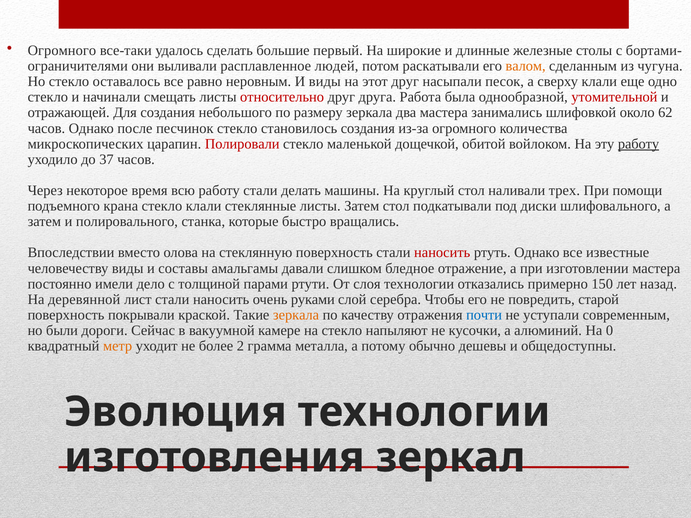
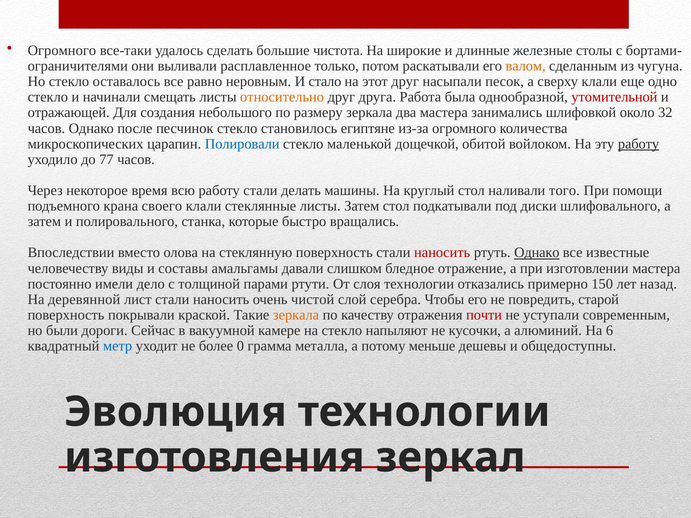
первый: первый -> чистота (338, 51)
людей: людей -> только (337, 66)
И виды: виды -> стало (325, 82)
относительно colour: red -> orange (282, 97)
62: 62 -> 32 (665, 113)
становилось создания: создания -> египтяне (368, 128)
Полировали colour: red -> blue (242, 144)
37: 37 -> 77 (106, 159)
трех: трех -> того (564, 191)
крана стекло: стекло -> своего (162, 206)
Однако underline: none -> present (537, 253)
руками: руками -> чистой (313, 300)
почти colour: blue -> red (484, 315)
0: 0 -> 6 (610, 331)
метр colour: orange -> blue (118, 346)
2: 2 -> 0 (240, 346)
обычно: обычно -> меньше (432, 346)
